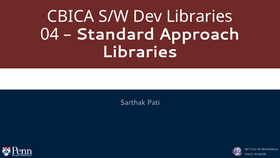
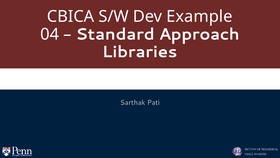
Dev Libraries: Libraries -> Example (199, 17)
